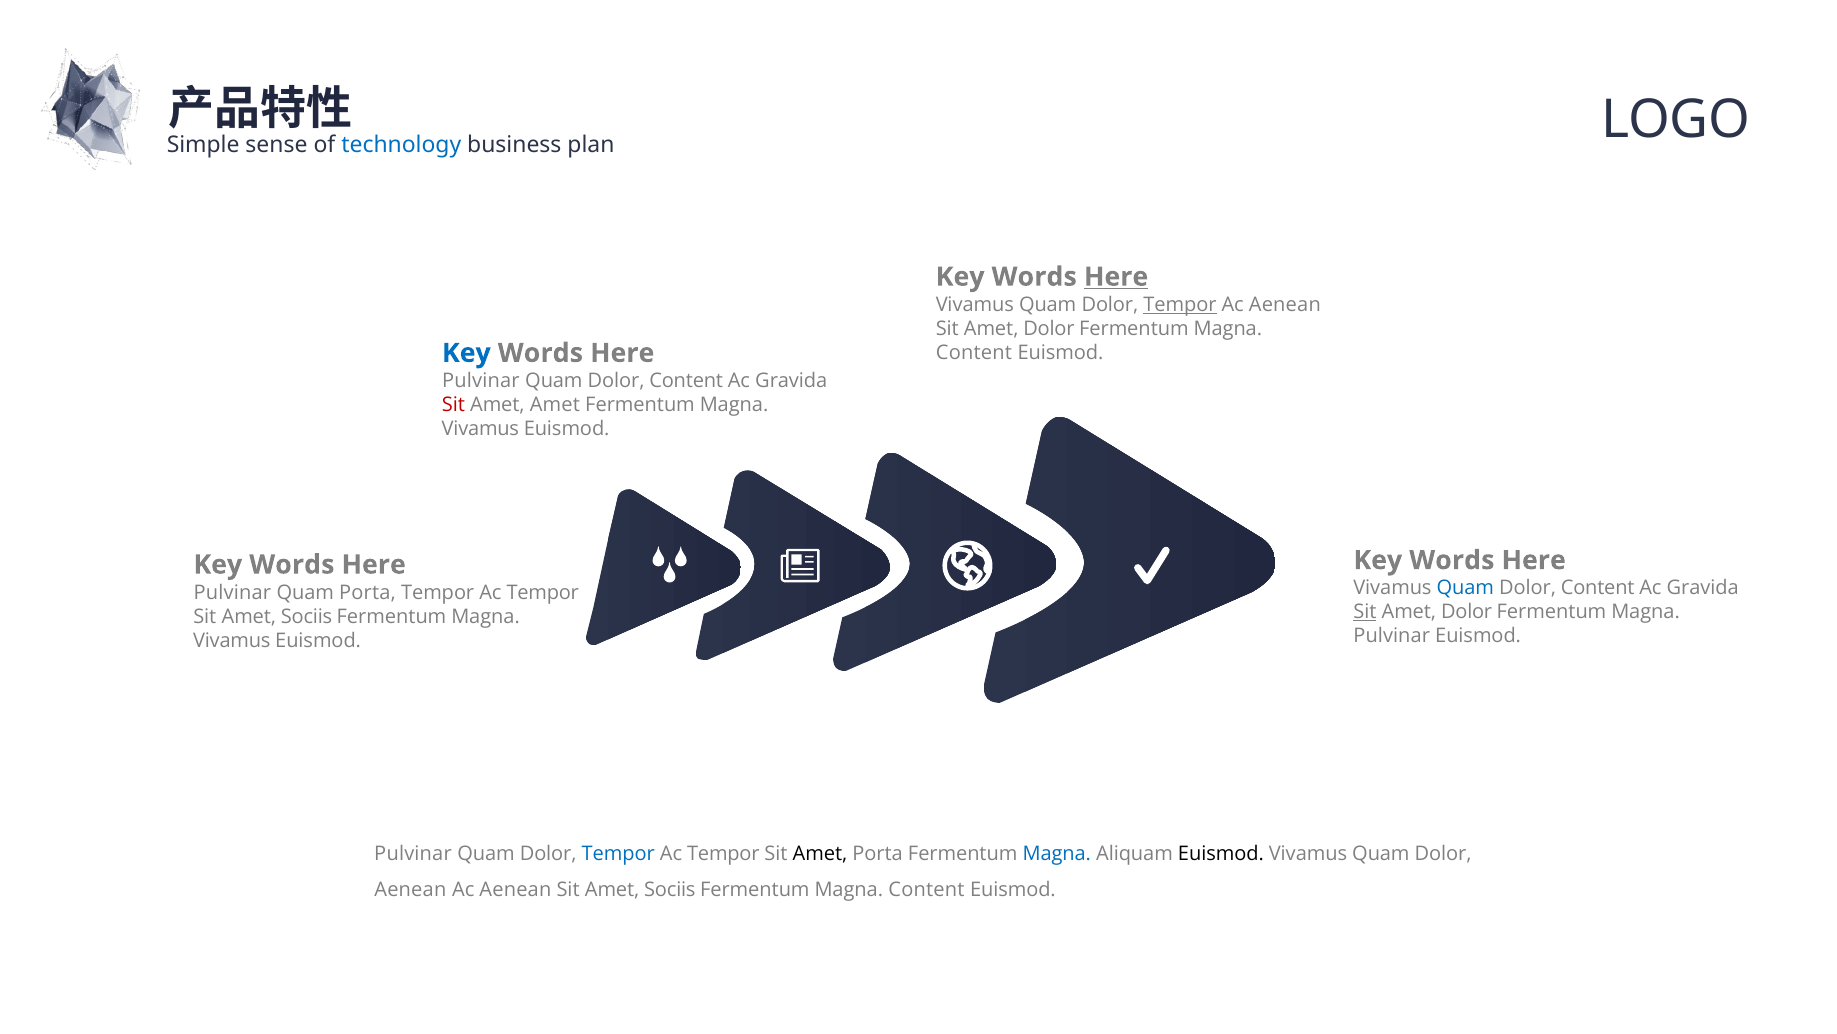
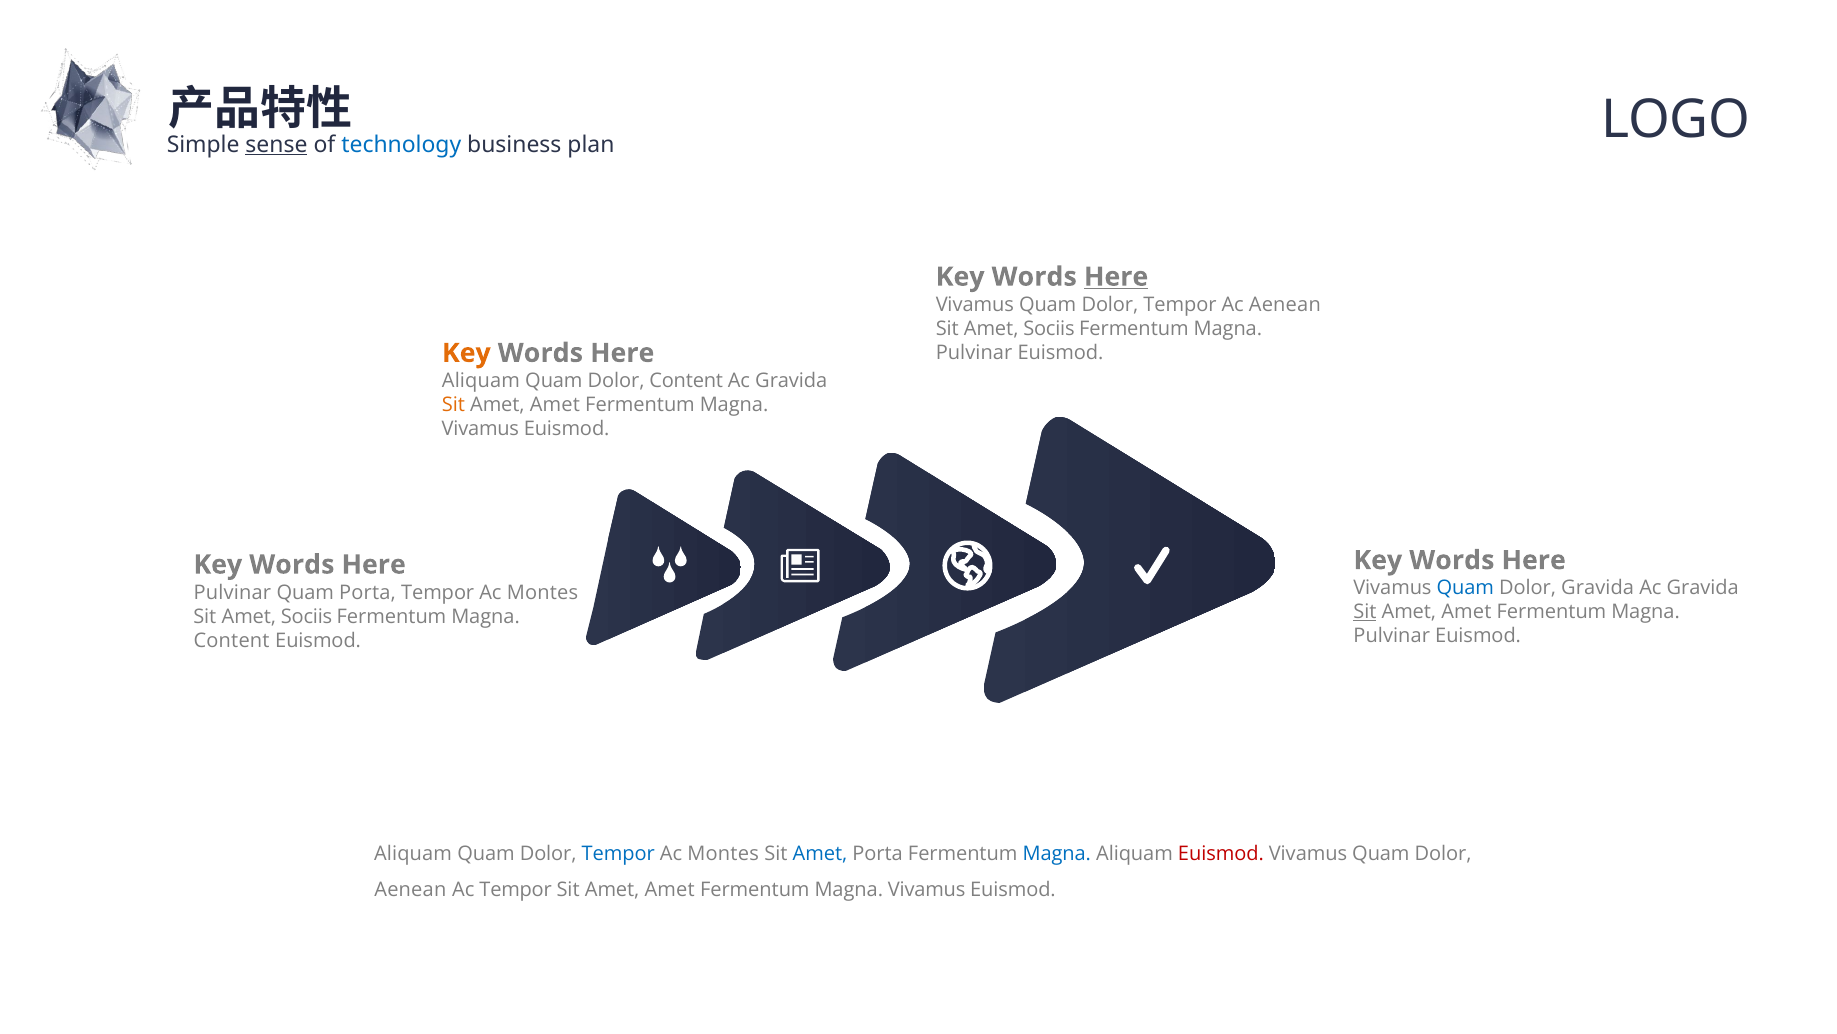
sense underline: none -> present (276, 145)
Tempor underline: present -> none (1180, 304)
Dolor: Dolor -> Sociis (1049, 328)
Key colour: blue -> orange (466, 353)
Content: Content -> Pulvinar (974, 352)
Pulvinar: Pulvinar -> Aliquam (481, 381)
Sit colour: red -> orange (453, 405)
Content: Content -> Gravida (1598, 588)
Tempor: Tempor -> Montes (543, 592)
Dolor: Dolor -> Amet (1466, 612)
Vivamus: Vivamus -> Content (232, 640)
Pulvinar: Pulvinar -> Aliquam (413, 854)
Tempor: Tempor -> Montes (723, 854)
Amet colour: black -> blue (820, 854)
Euismod colour: black -> red (1221, 854)
Aenean: Aenean -> Tempor (516, 890)
Sociis: Sociis -> Amet (670, 890)
Content: Content -> Vivamus (927, 890)
